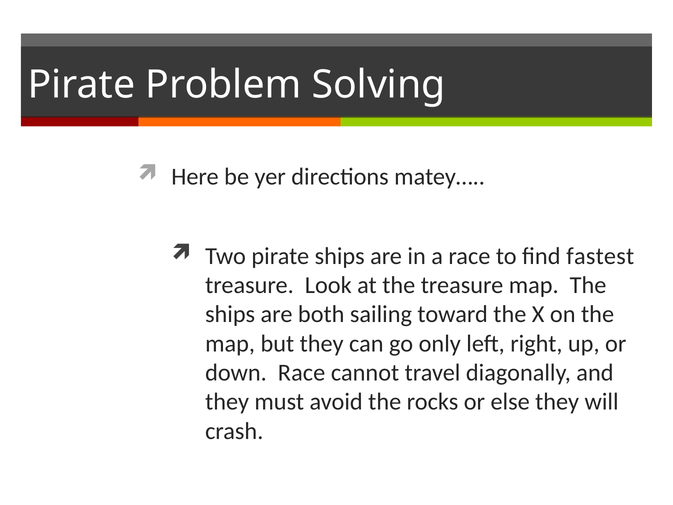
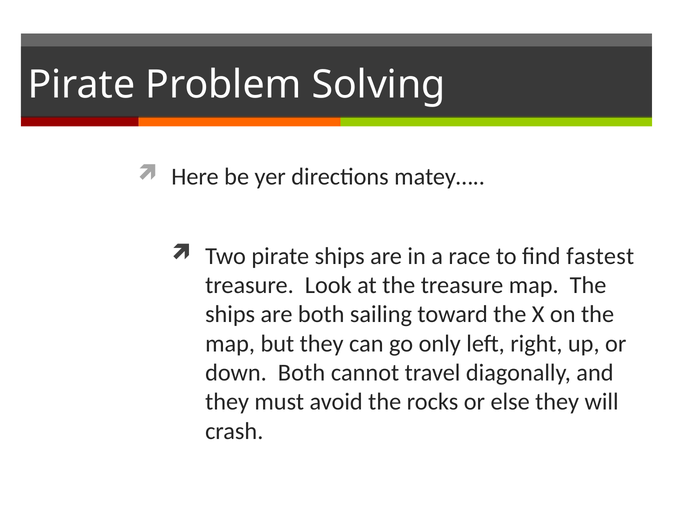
down Race: Race -> Both (302, 373)
